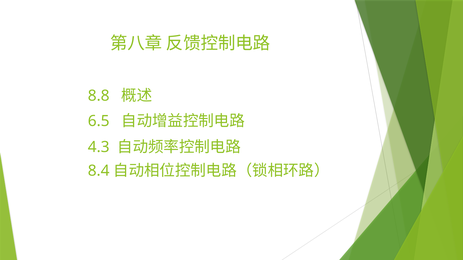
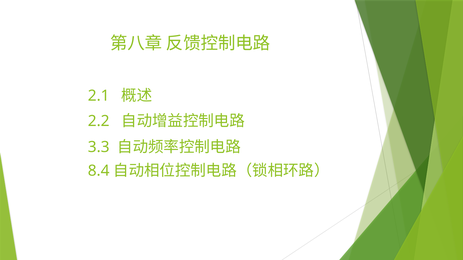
8.8: 8.8 -> 2.1 (99, 96)
6.5: 6.5 -> 2.2 (99, 121)
4.3: 4.3 -> 3.3 (99, 147)
